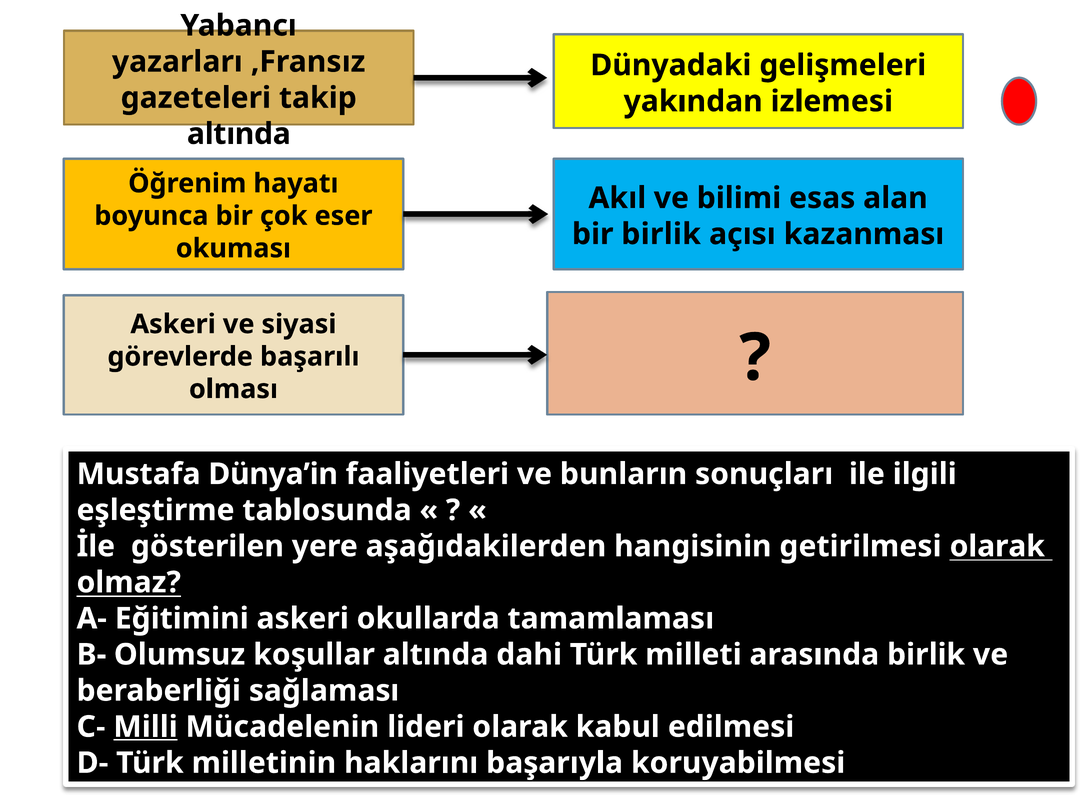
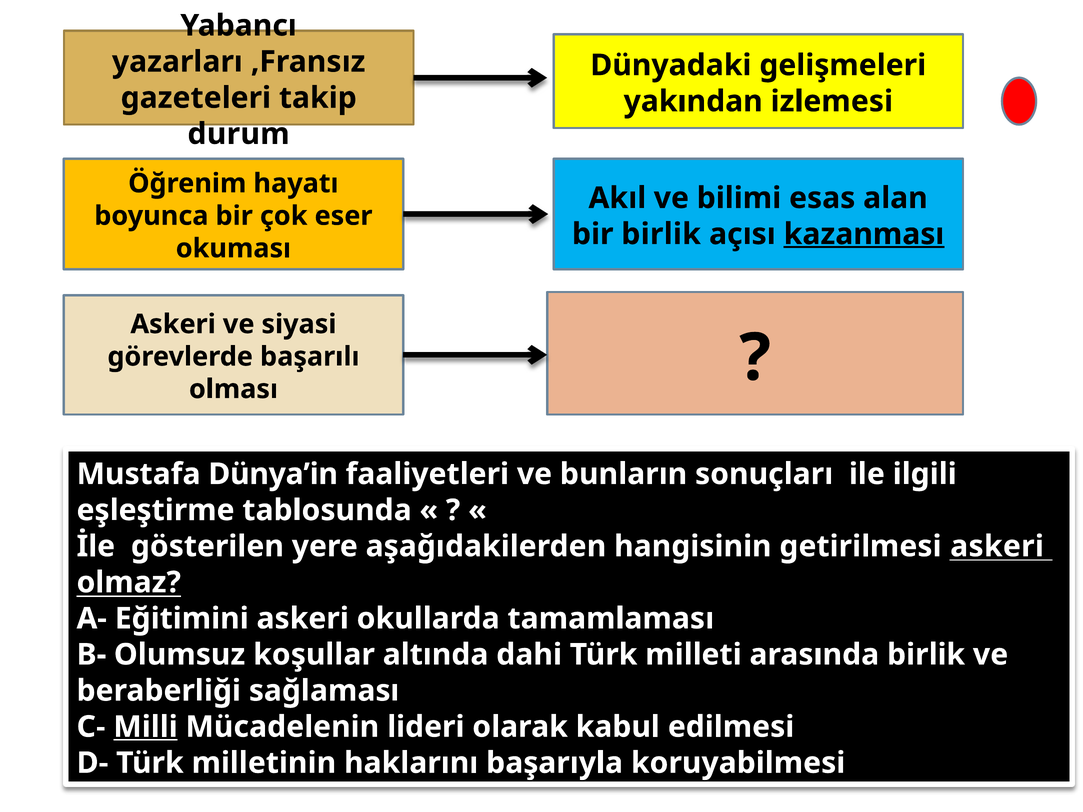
altında: altında -> durum (239, 134)
kazanması underline: none -> present (864, 234)
getirilmesi olarak: olarak -> askeri (997, 546)
